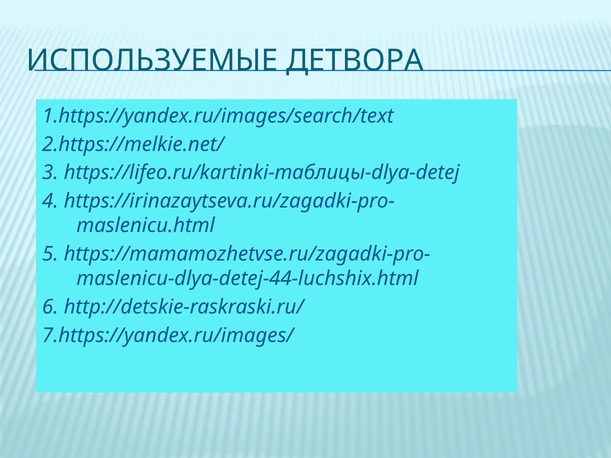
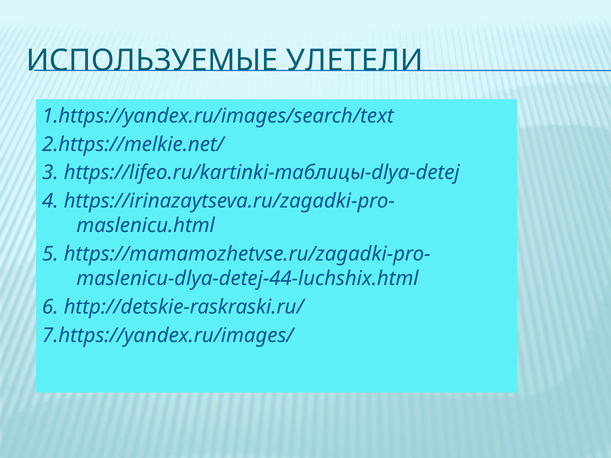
ДЕТВОРА: ДЕТВОРА -> УЛЕТЕЛИ (355, 61)
